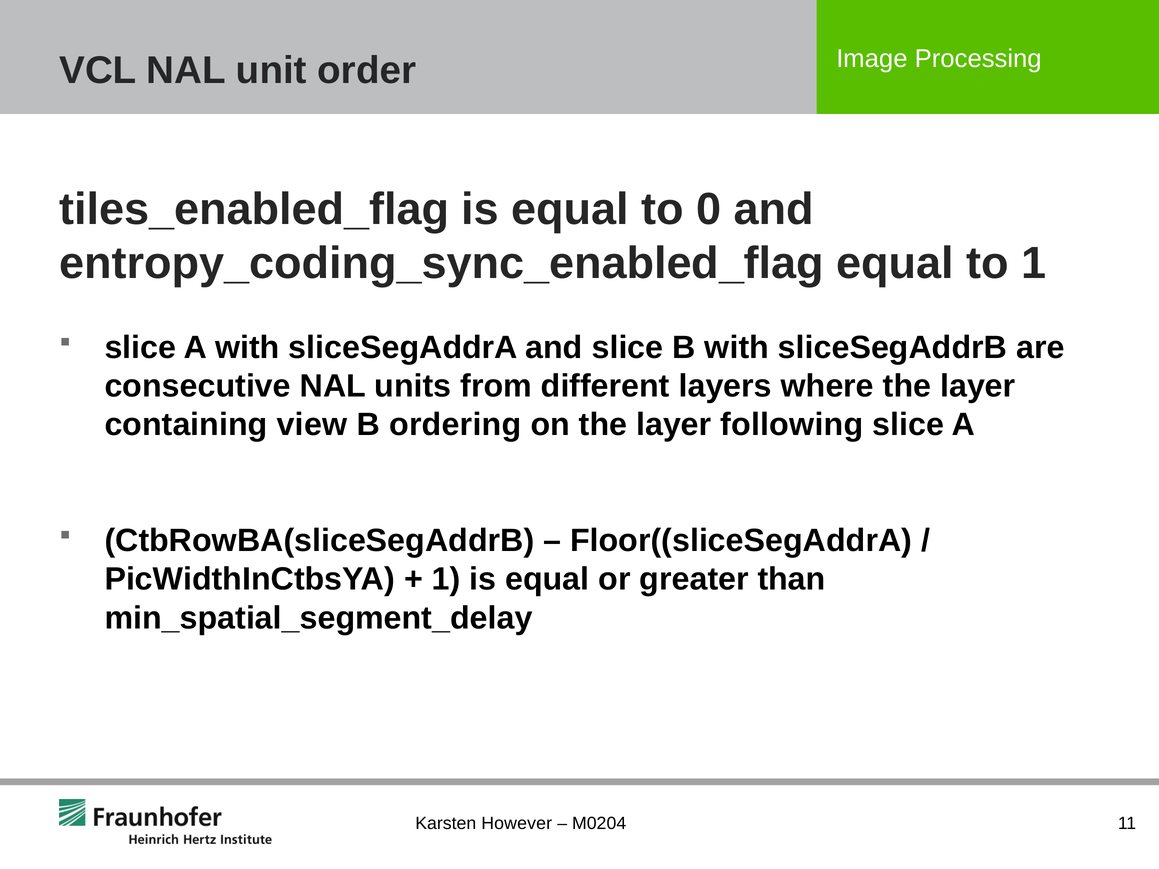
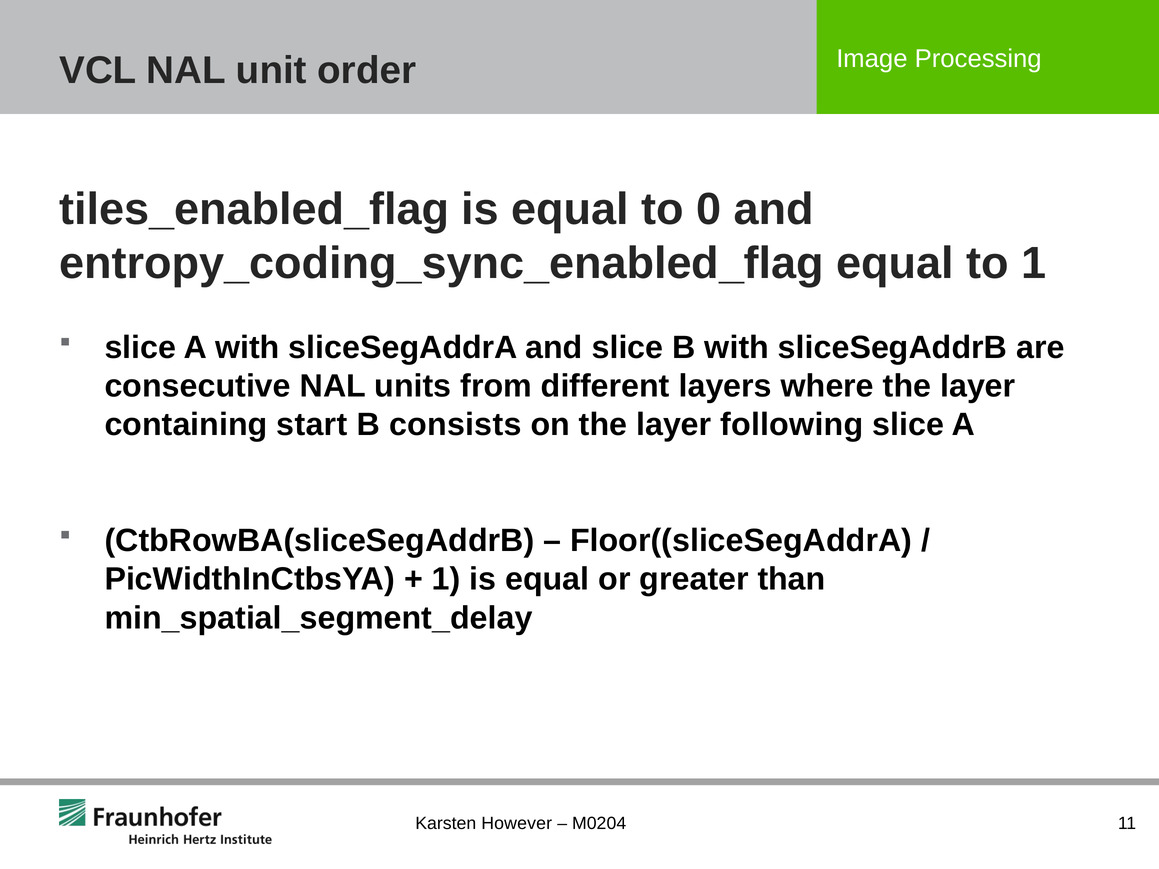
view: view -> start (312, 425)
ordering: ordering -> consists (455, 425)
